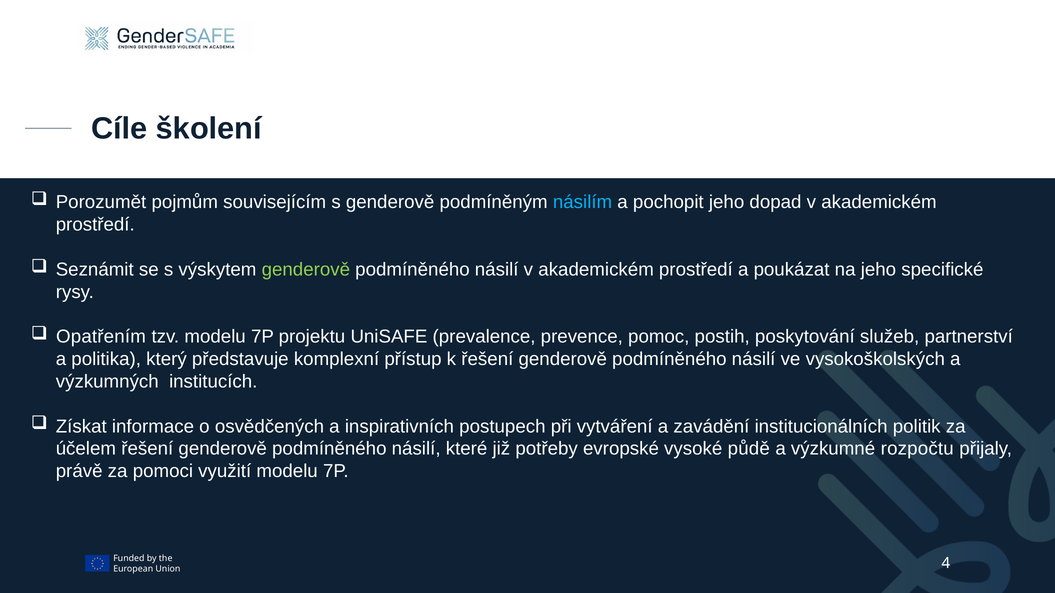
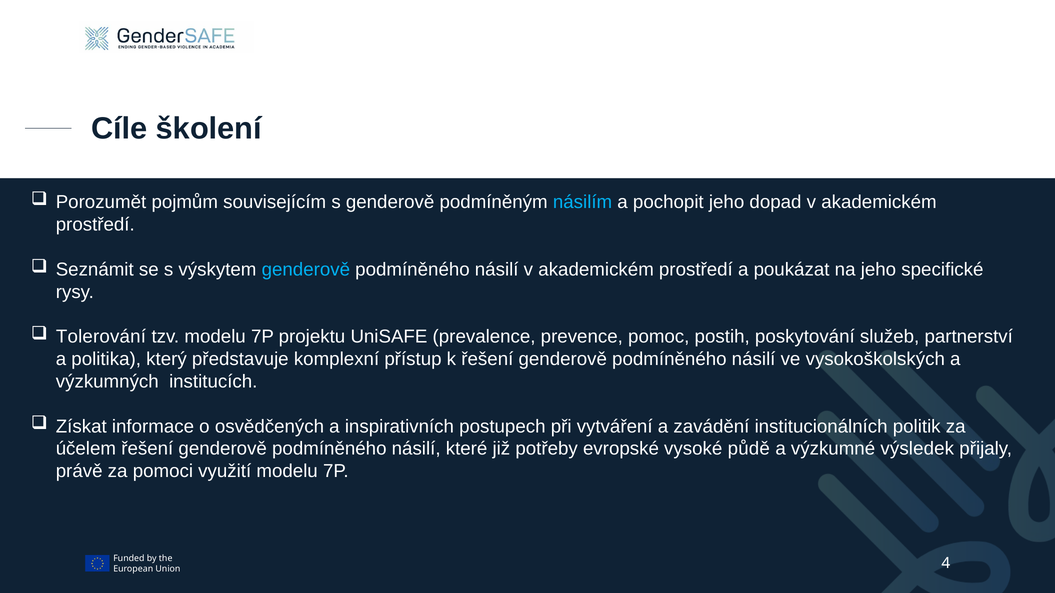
genderově colour: light green -> light blue (306, 270)
Opatřením: Opatřením -> Tolerování (101, 337)
rozpočtu: rozpočtu -> výsledek (917, 449)
